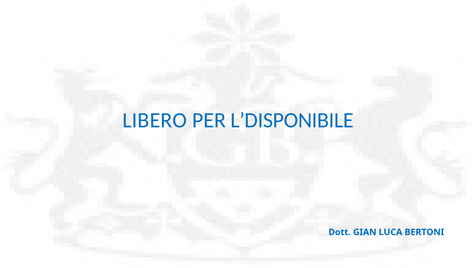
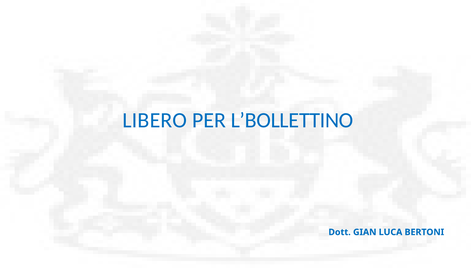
L’DISPONIBILE: L’DISPONIBILE -> L’BOLLETTINO (292, 120)
